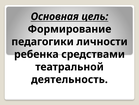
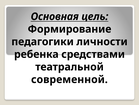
деятельность: деятельность -> современной (69, 79)
